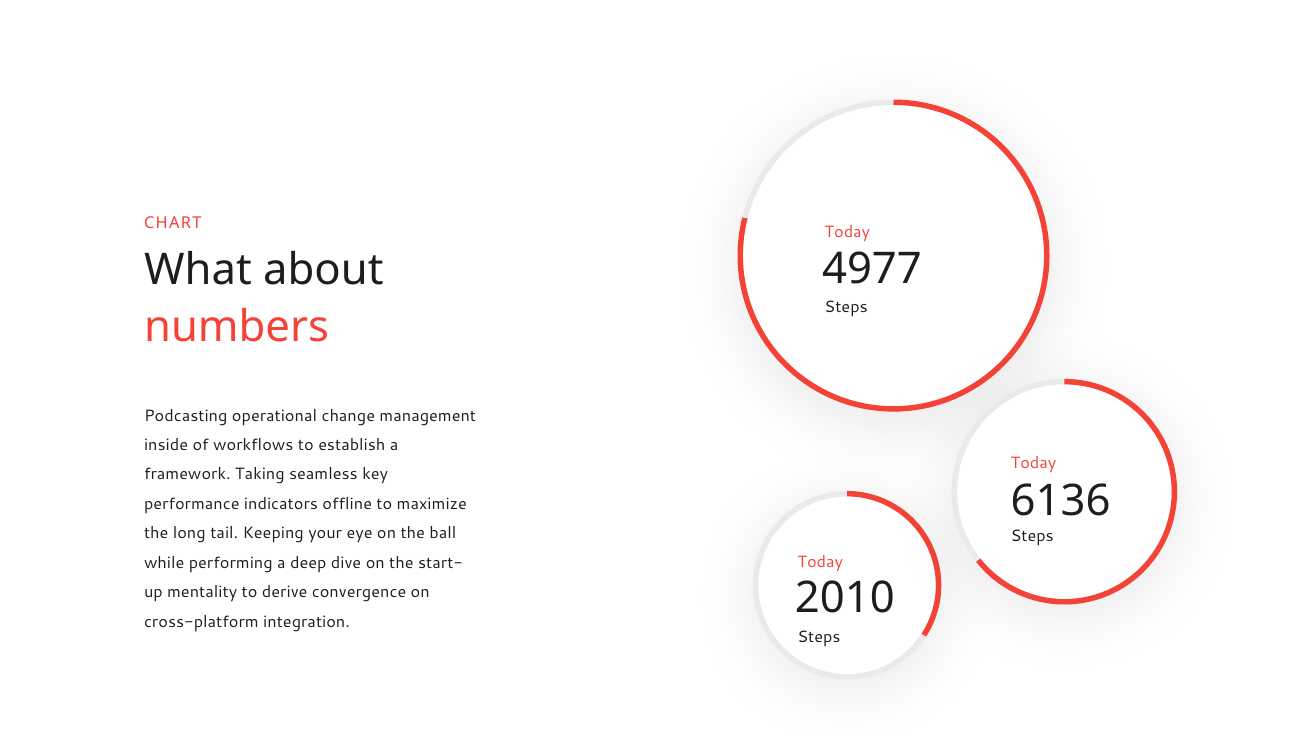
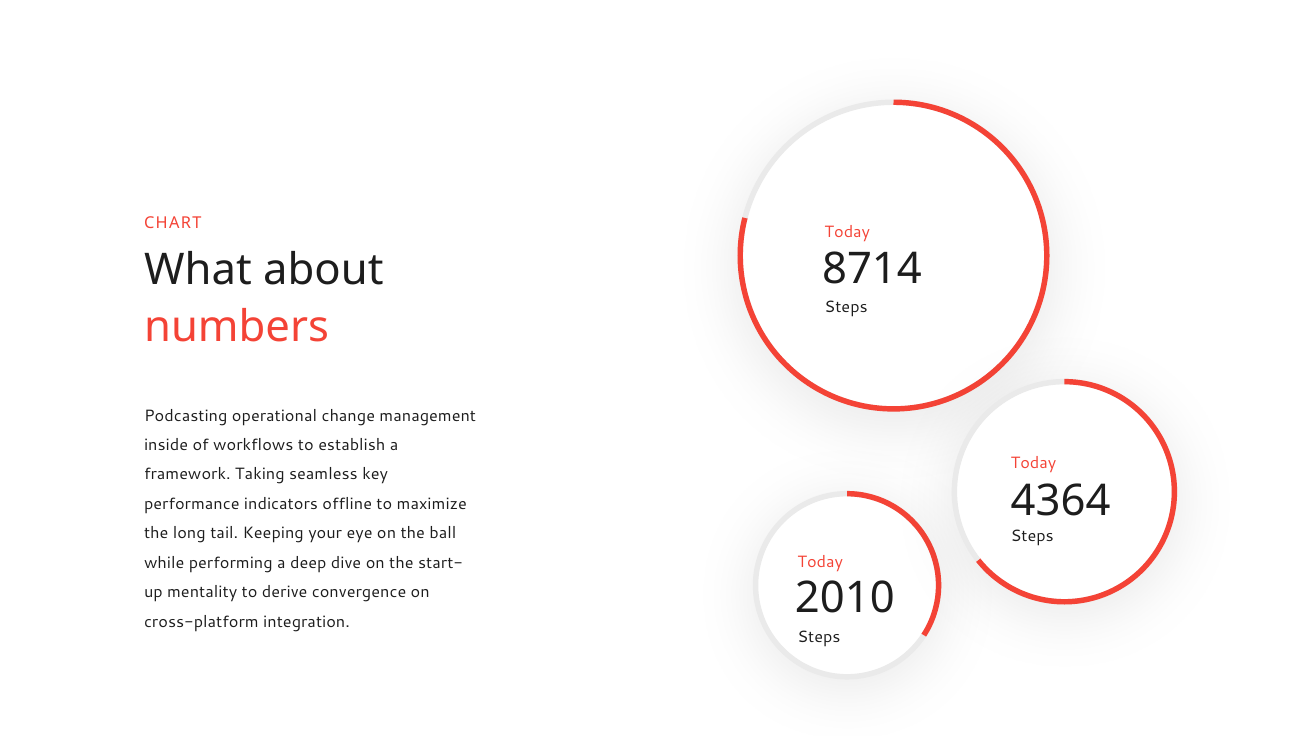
4977: 4977 -> 8714 (872, 269)
6136: 6136 -> 4364 (1061, 501)
